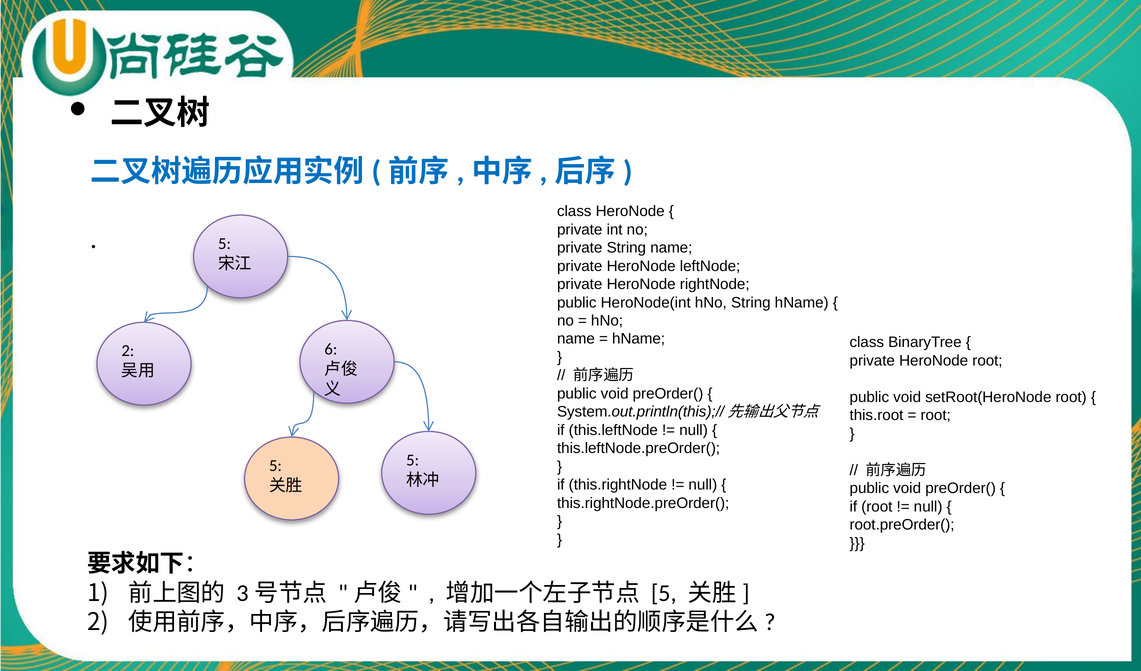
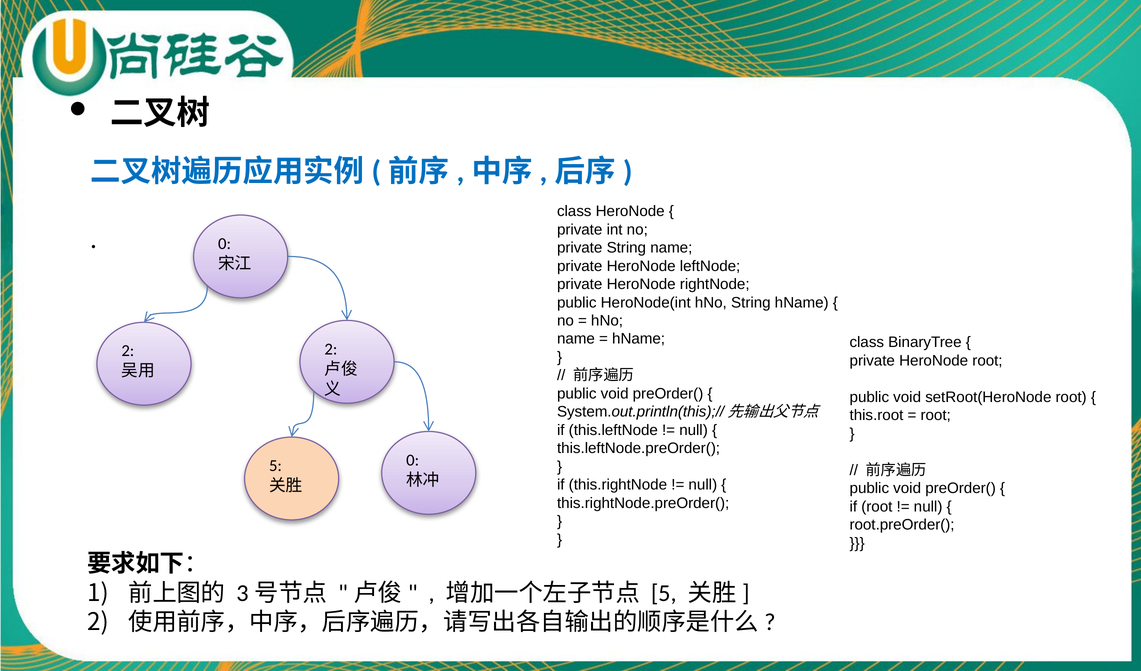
5: 5 -> 0 (225, 244)
6: 6 -> 2 (331, 349)
5: 5 -> 0 (413, 461)
